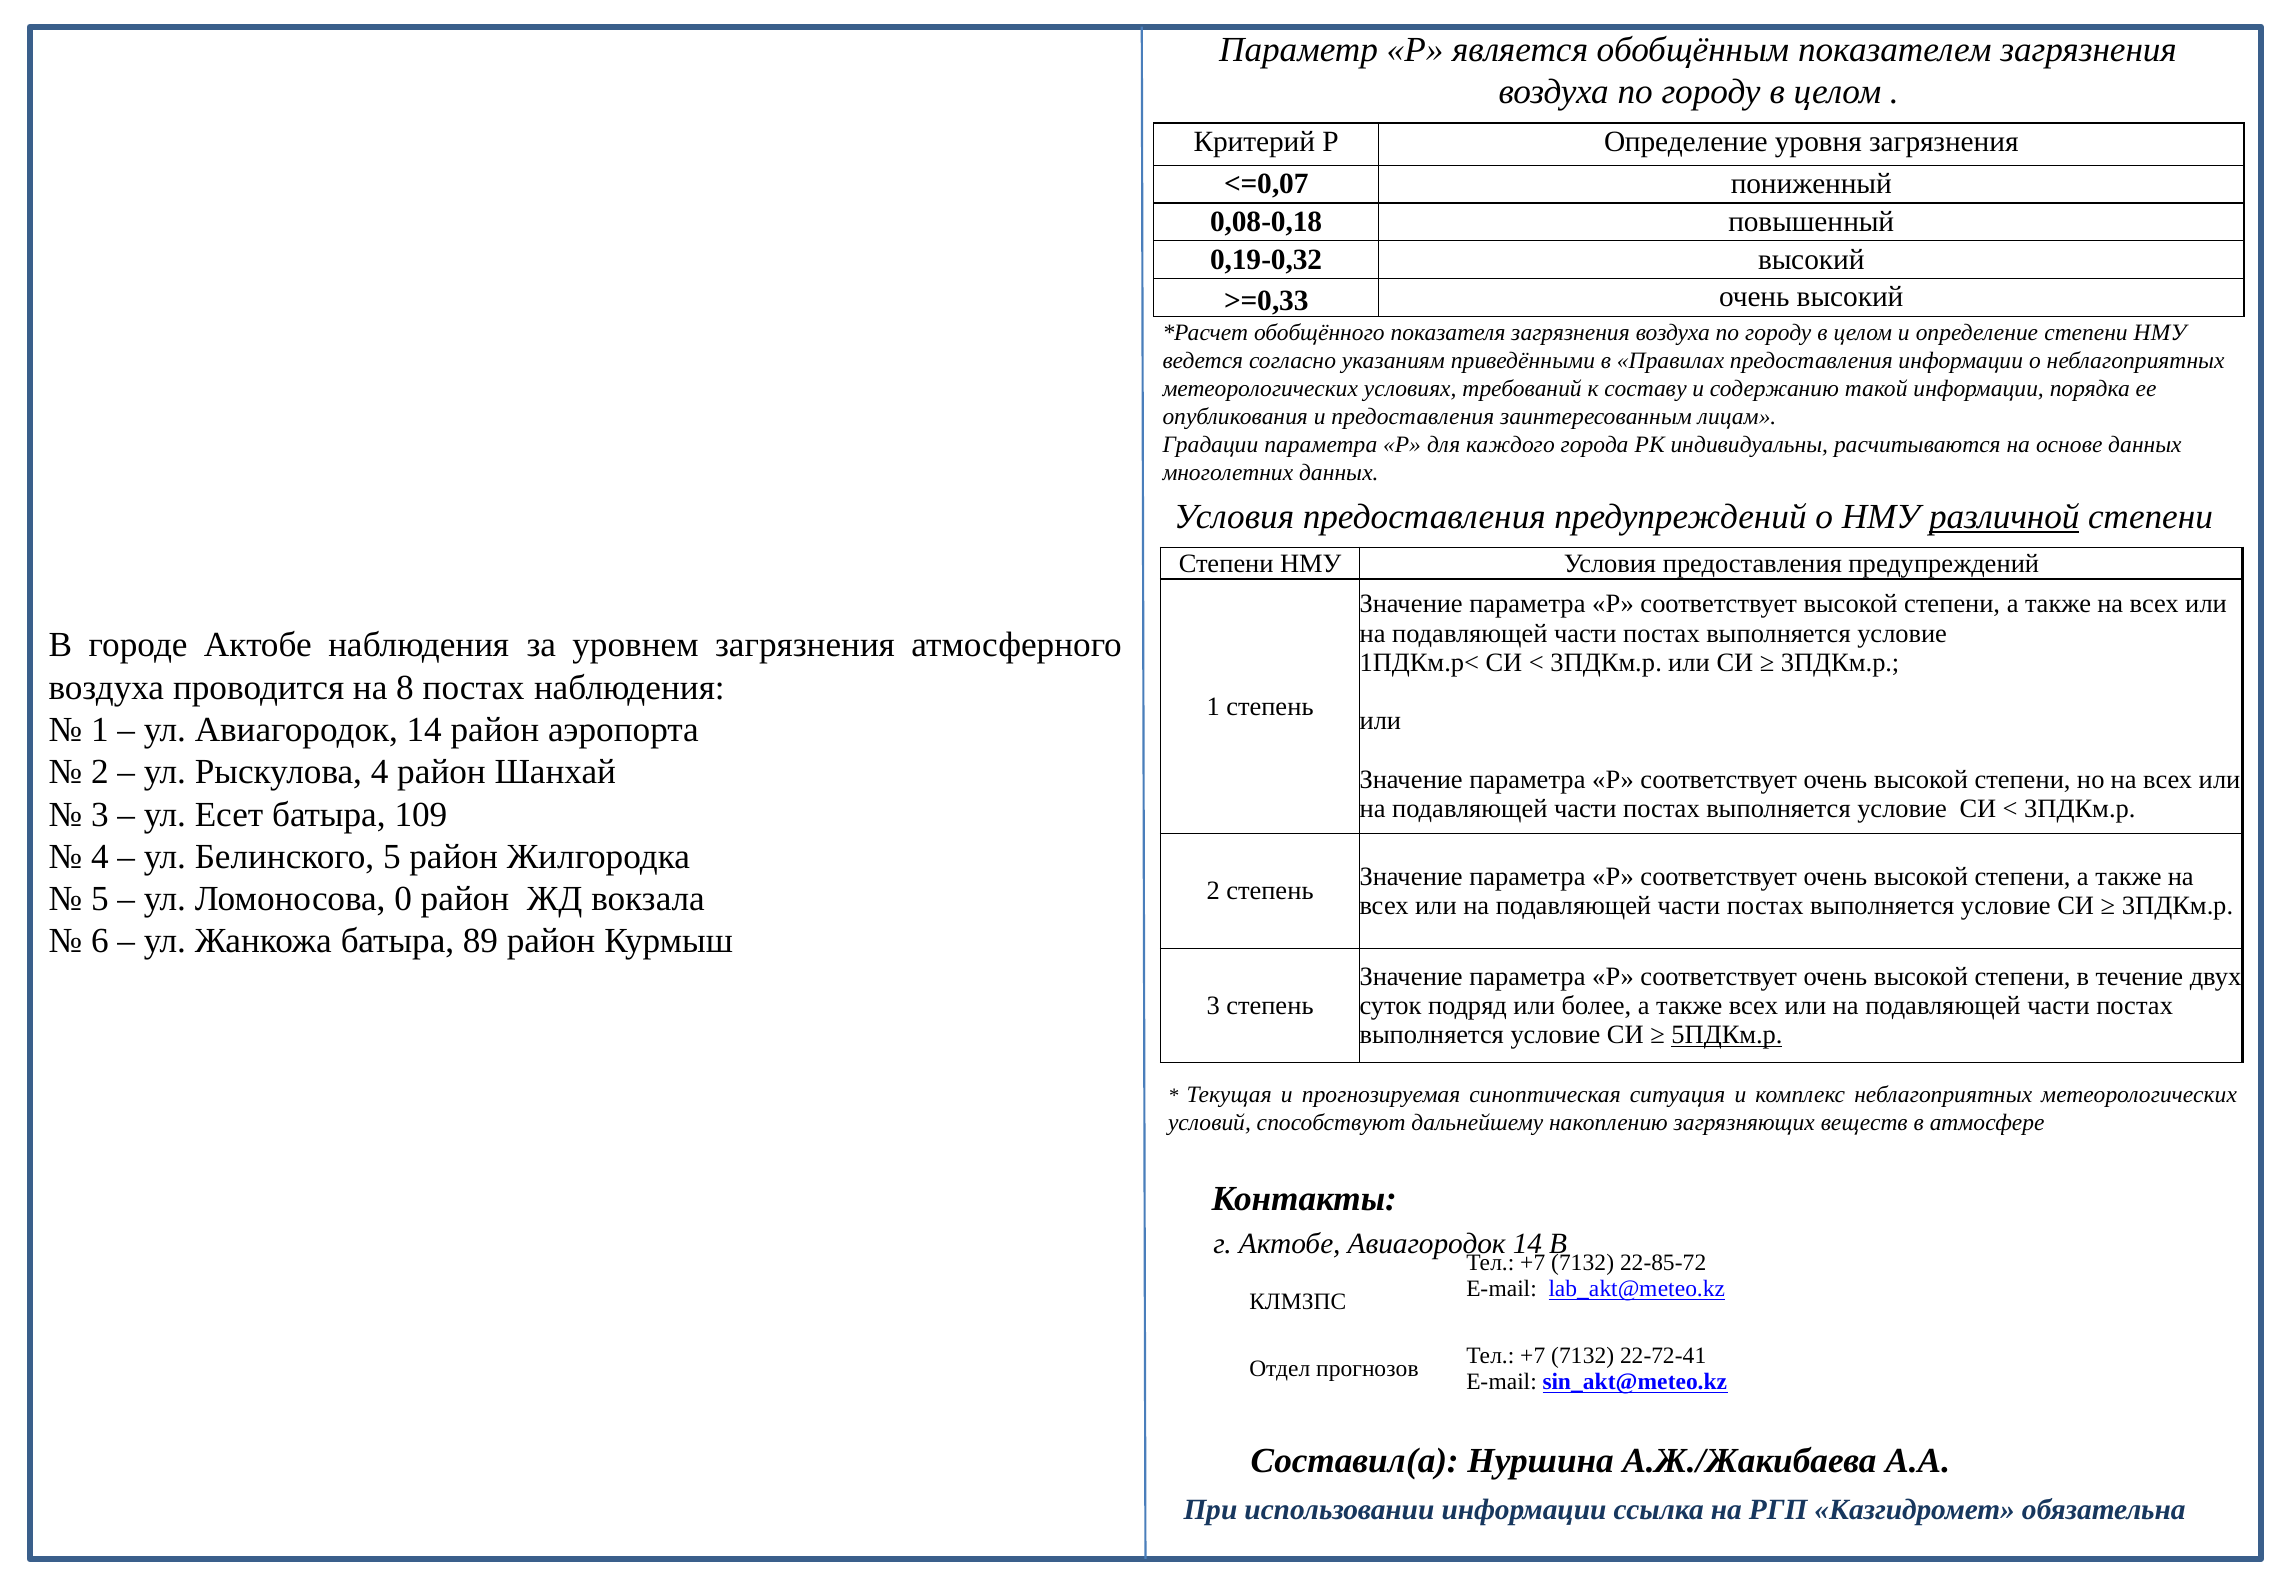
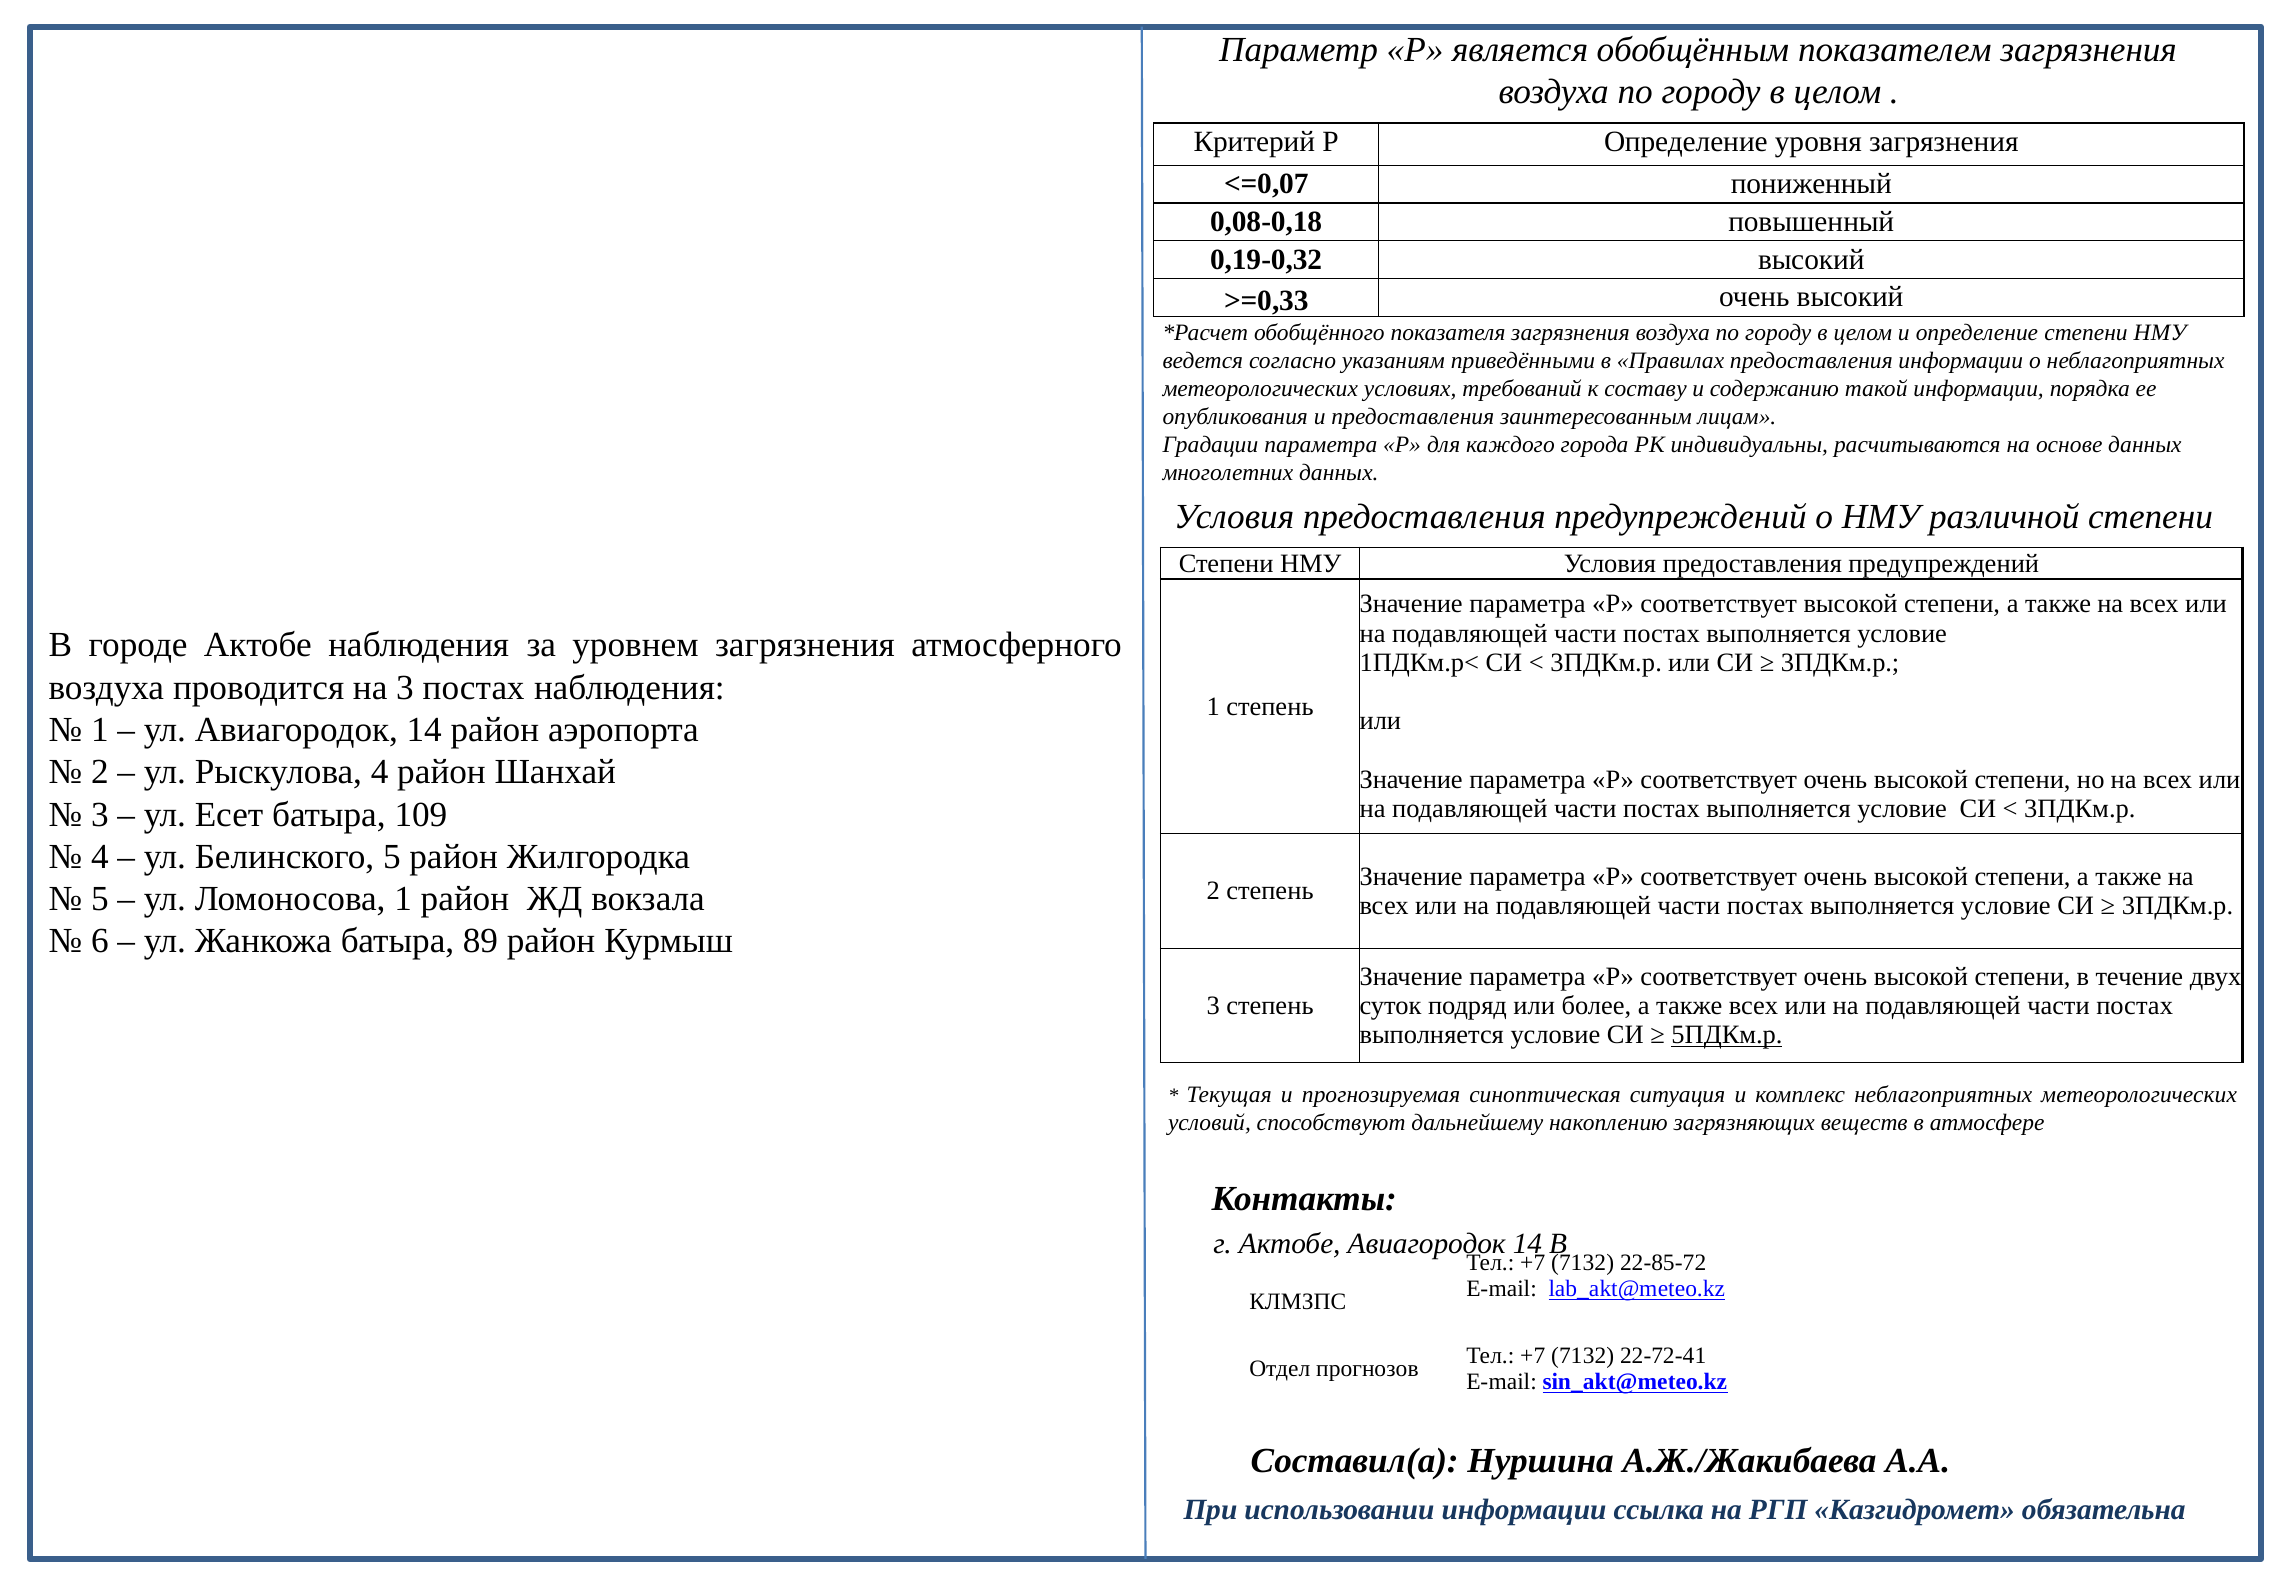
различной underline: present -> none (2004, 517)
на 8: 8 -> 3 (405, 688)
Ломоносова 0: 0 -> 1 (403, 899)
